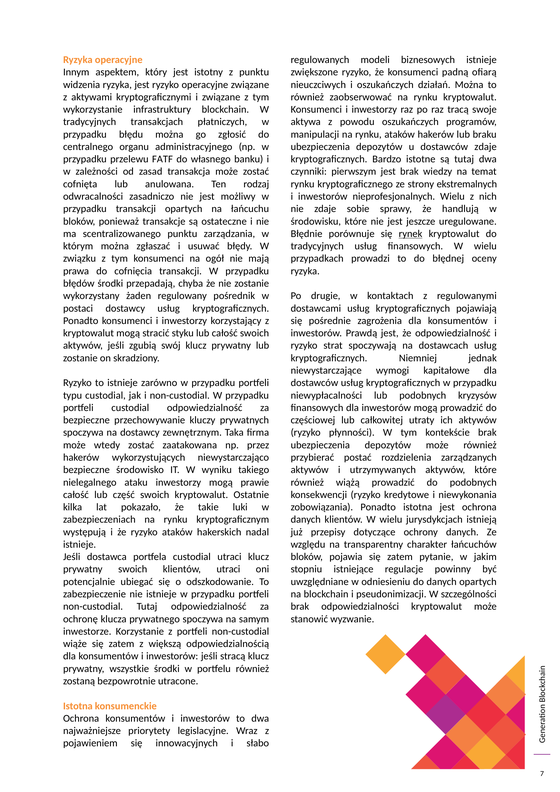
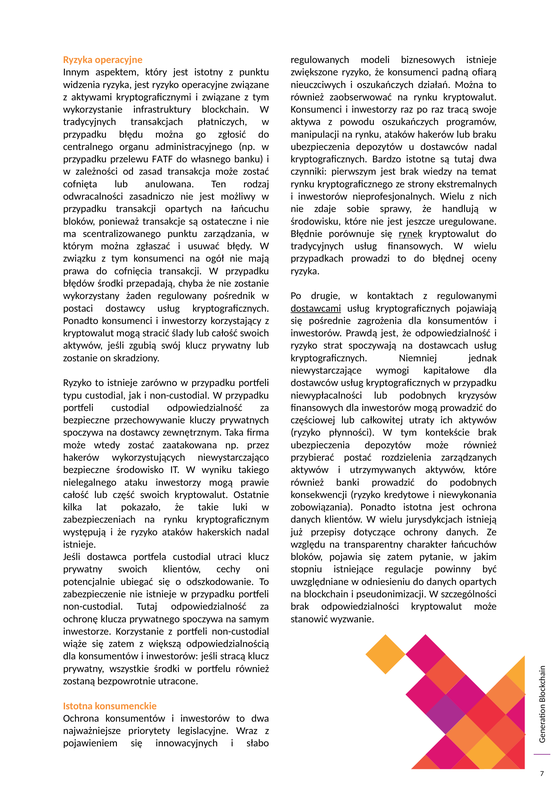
dostawców zdaje: zdaje -> nadal (486, 147)
dostawcami underline: none -> present (316, 308)
styku: styku -> ślady (183, 333)
wiążą: wiążą -> banki (348, 482)
klientów utraci: utraci -> cechy (228, 569)
